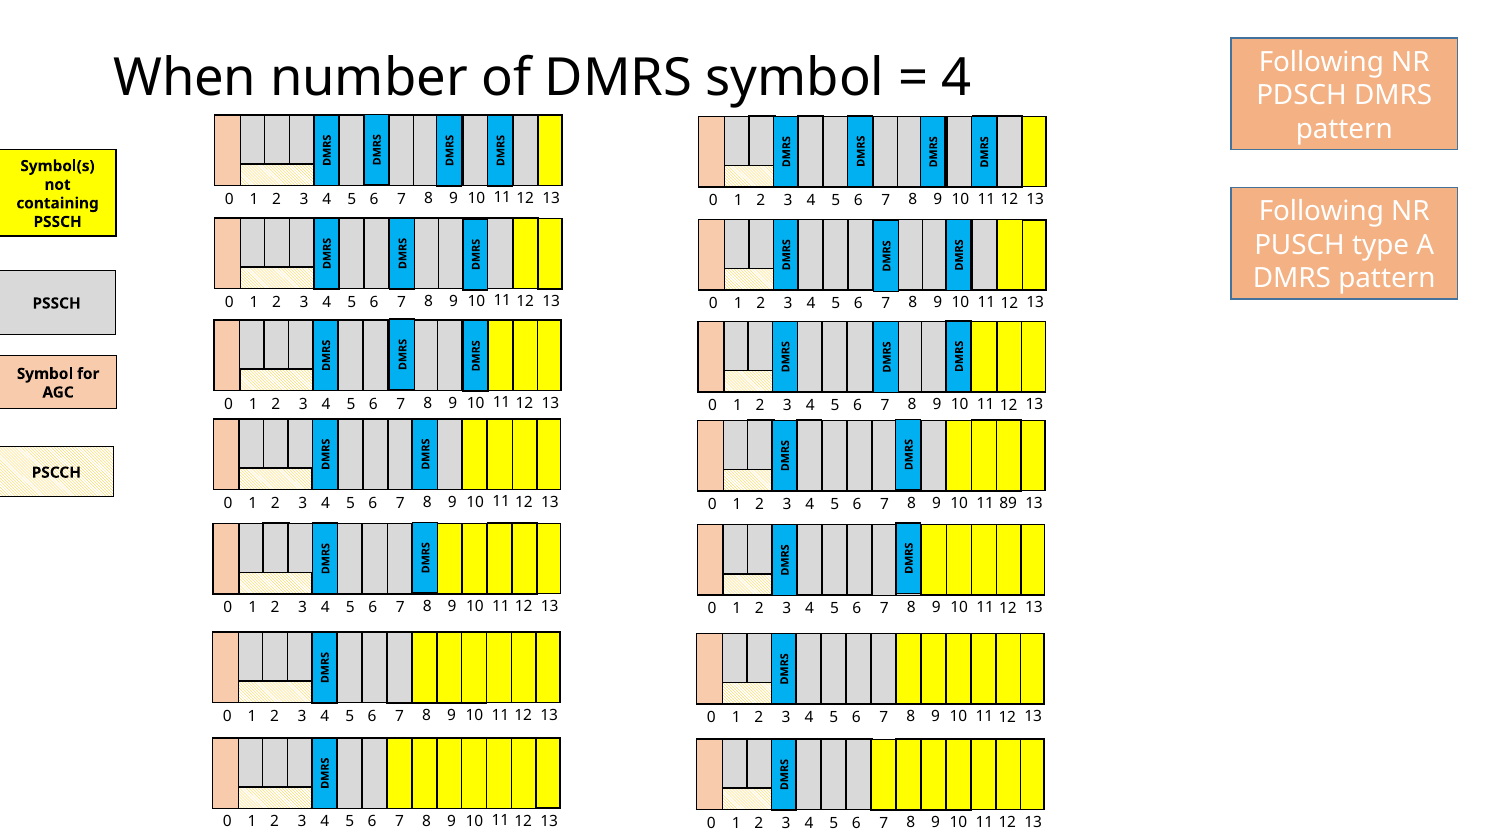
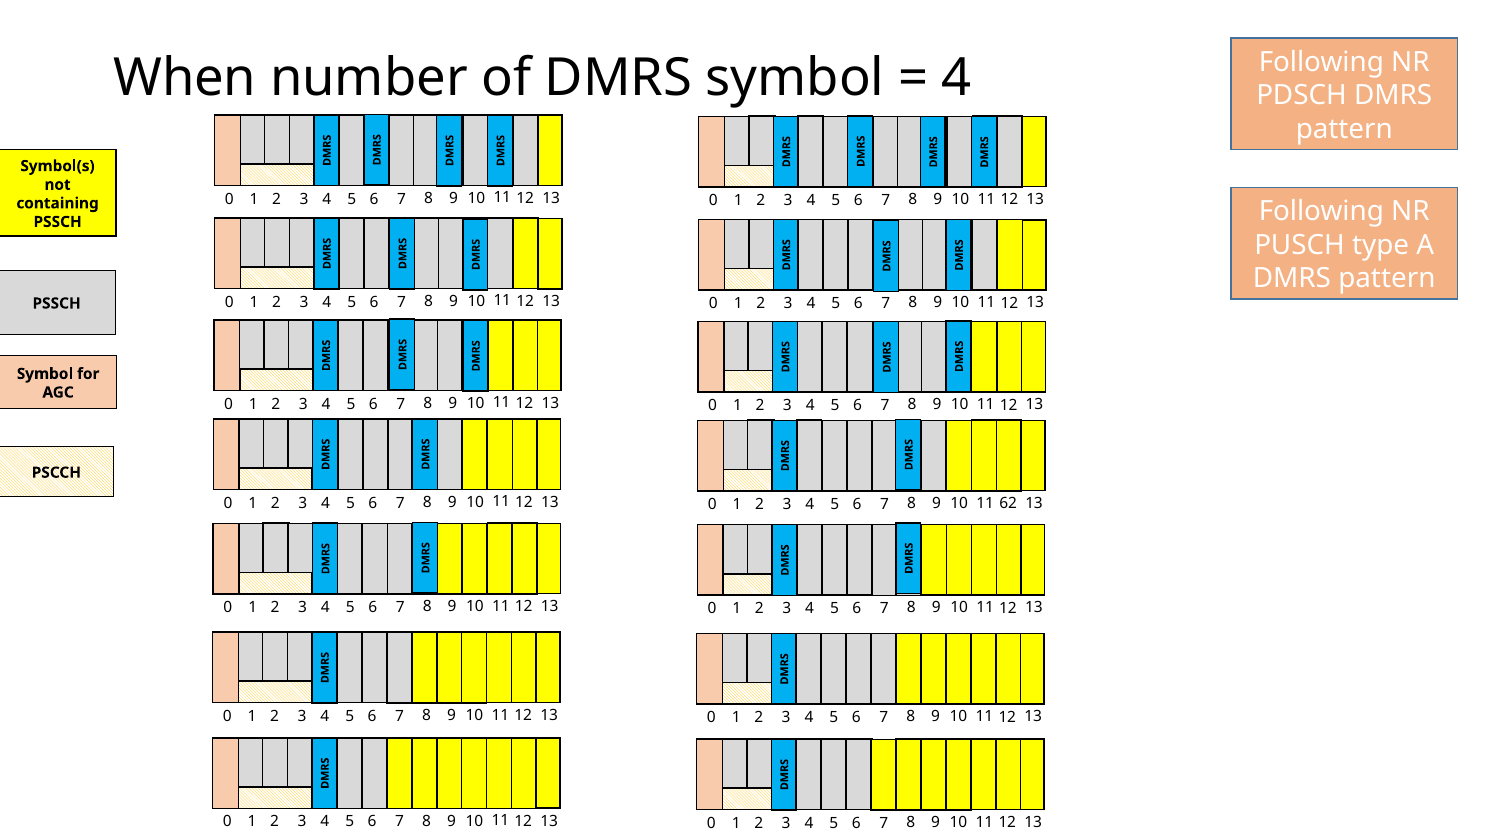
89: 89 -> 62 (1008, 503)
